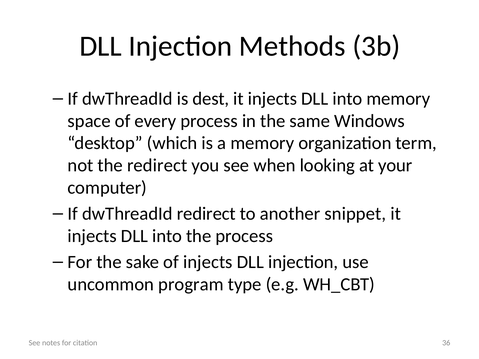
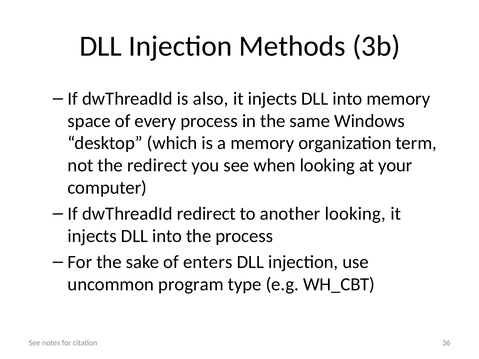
dest: dest -> also (211, 99)
another snippet: snippet -> looking (355, 214)
of injects: injects -> enters (208, 262)
